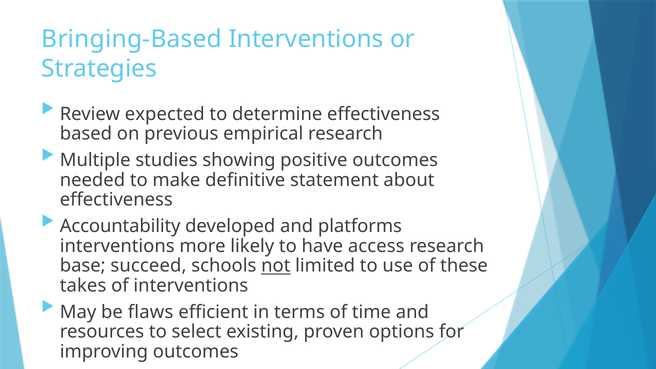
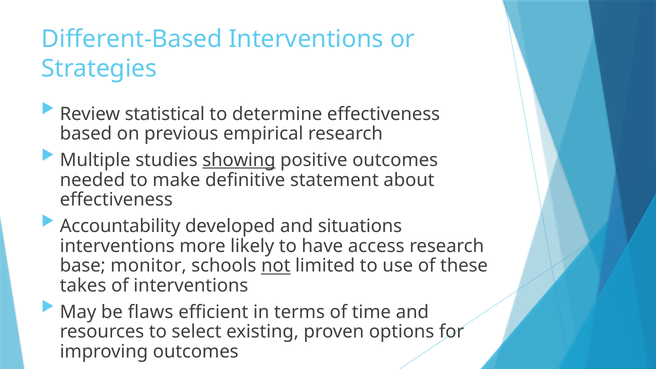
Bringing-Based: Bringing-Based -> Different-Based (132, 39)
expected: expected -> statistical (165, 114)
showing underline: none -> present (239, 160)
platforms: platforms -> situations (360, 226)
succeed: succeed -> monitor (148, 266)
